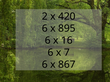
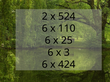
420: 420 -> 524 (67, 16)
895: 895 -> 110 (67, 29)
16: 16 -> 25 (67, 41)
7: 7 -> 3 (67, 53)
867: 867 -> 424 (67, 65)
